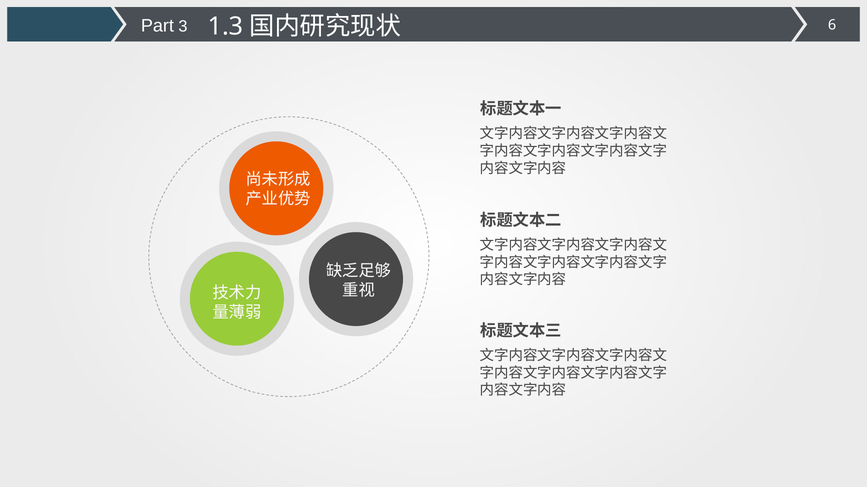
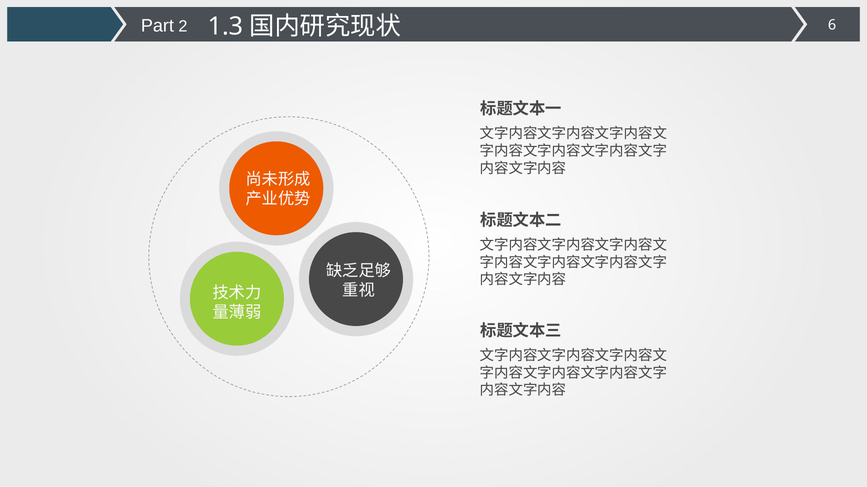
3: 3 -> 2 (183, 27)
